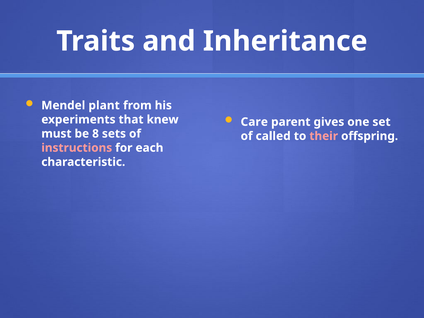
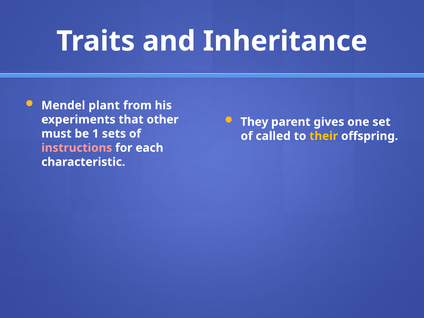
Care: Care -> They (254, 122)
knew: knew -> other (163, 120)
8: 8 -> 1 (96, 134)
their colour: pink -> yellow (324, 136)
